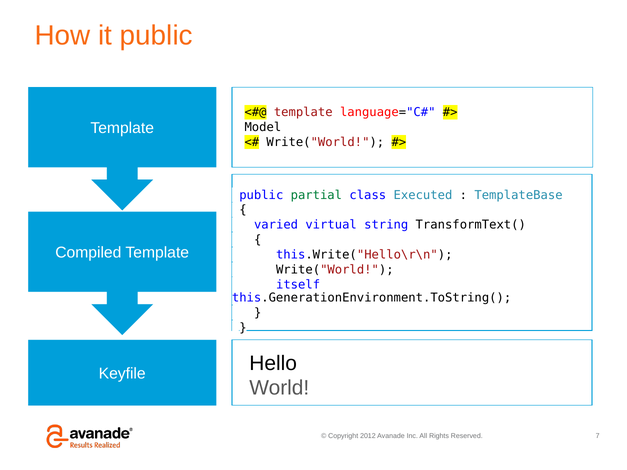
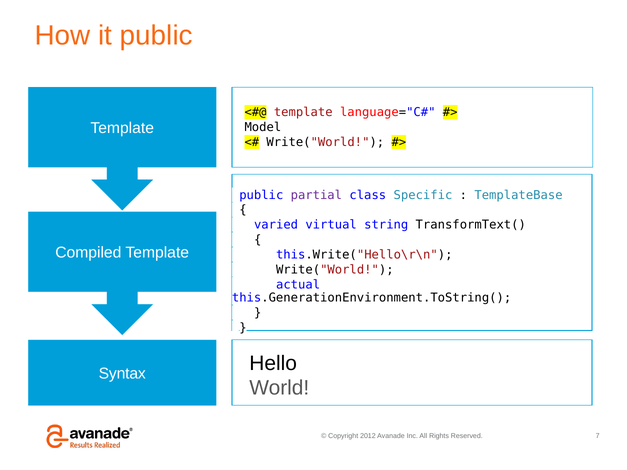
partial colour: green -> purple (316, 195)
Executed: Executed -> Specific (423, 195)
itself: itself -> actual (298, 285)
Keyfile: Keyfile -> Syntax (122, 374)
